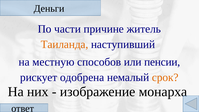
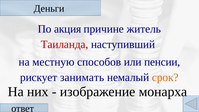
части: части -> акция (68, 29)
Таиланда colour: orange -> red (65, 44)
одобрена: одобрена -> занимать (82, 77)
